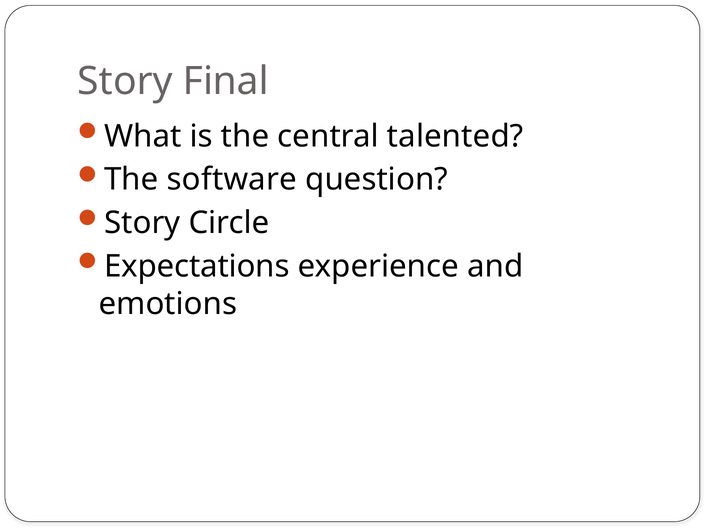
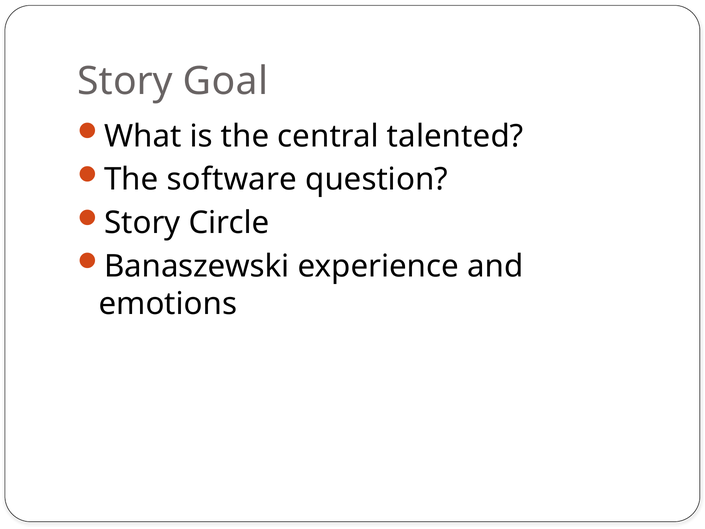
Final: Final -> Goal (226, 81)
Expectations: Expectations -> Banaszewski (197, 266)
